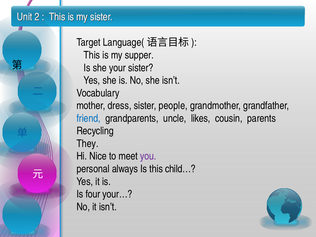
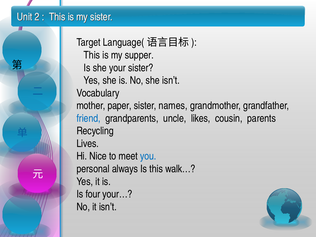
dress: dress -> paper (120, 106)
people: people -> names (173, 106)
They: They -> Lives (88, 144)
you colour: purple -> blue (148, 156)
child…: child… -> walk… (180, 169)
